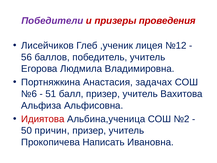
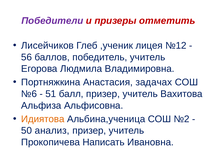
проведения: проведения -> отметить (167, 21)
Идиятова colour: red -> orange (43, 119)
причин: причин -> анализ (52, 130)
